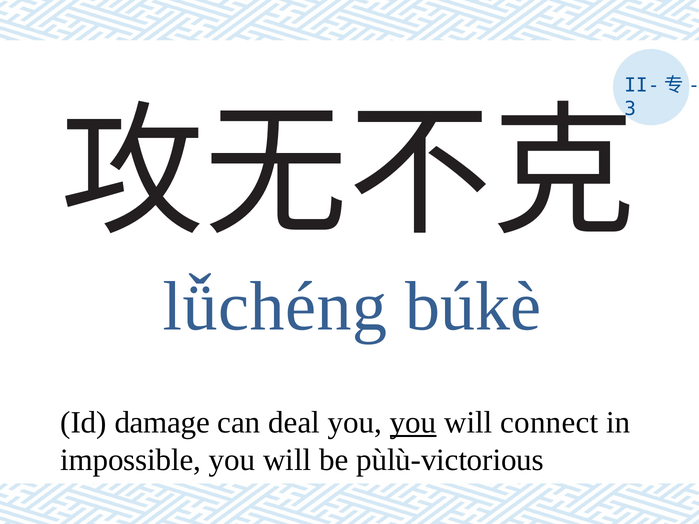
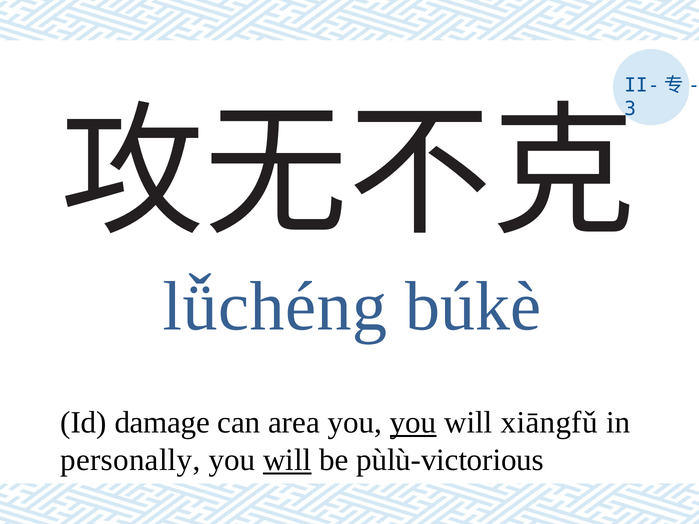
deal: deal -> area (294, 423)
connect: connect -> xiāngfǔ (549, 423)
impossible: impossible -> personally (130, 460)
will underline: none -> present (287, 460)
